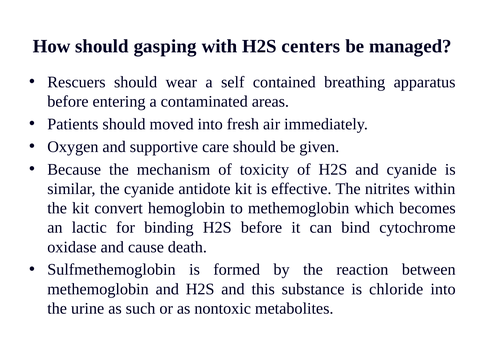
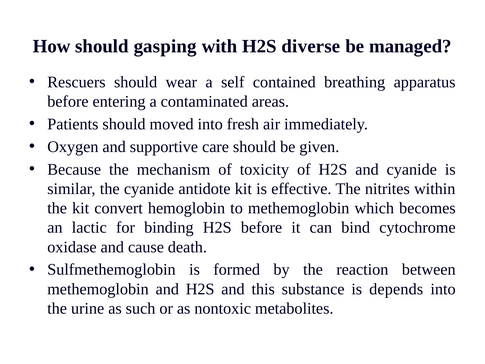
centers: centers -> diverse (311, 46)
chloride: chloride -> depends (396, 289)
